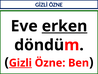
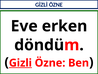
erken underline: present -> none (65, 26)
